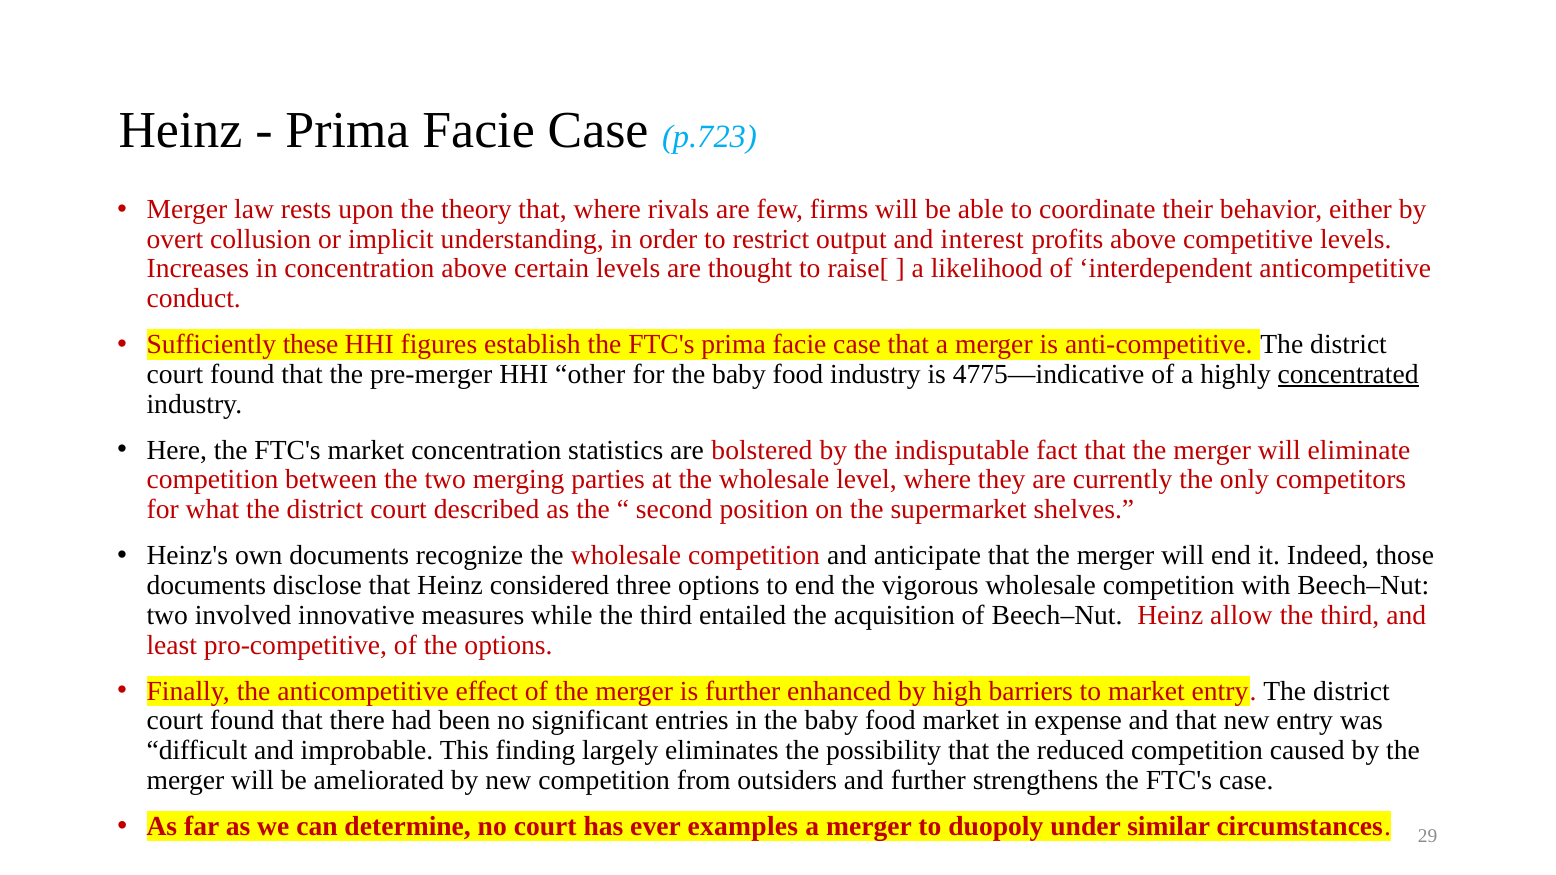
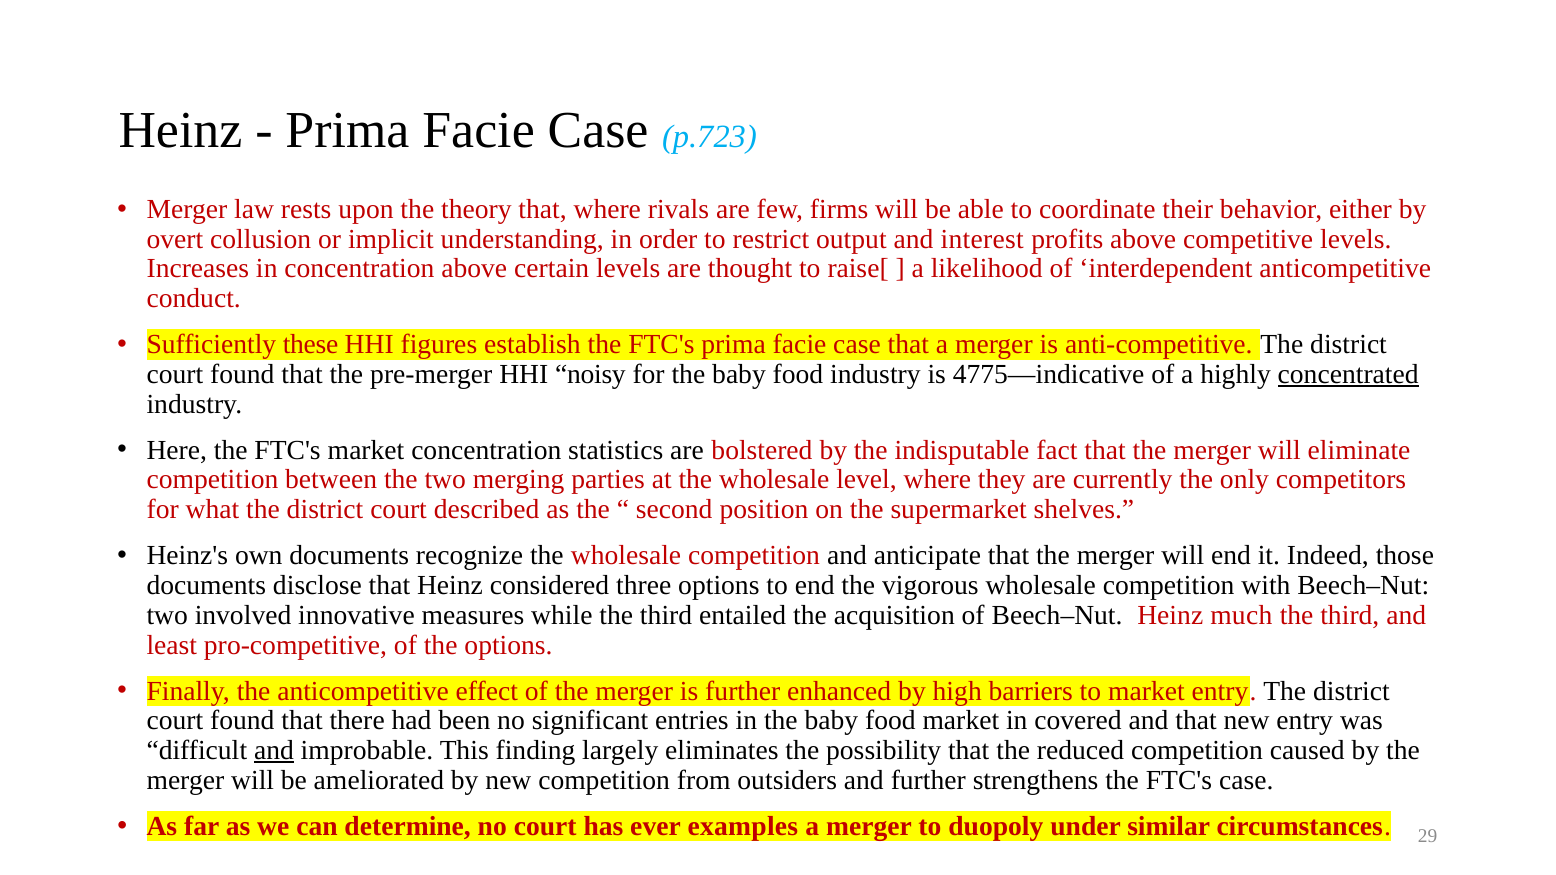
other: other -> noisy (590, 374)
allow: allow -> much (1241, 615)
expense: expense -> covered (1078, 721)
and underline: none -> present (274, 751)
